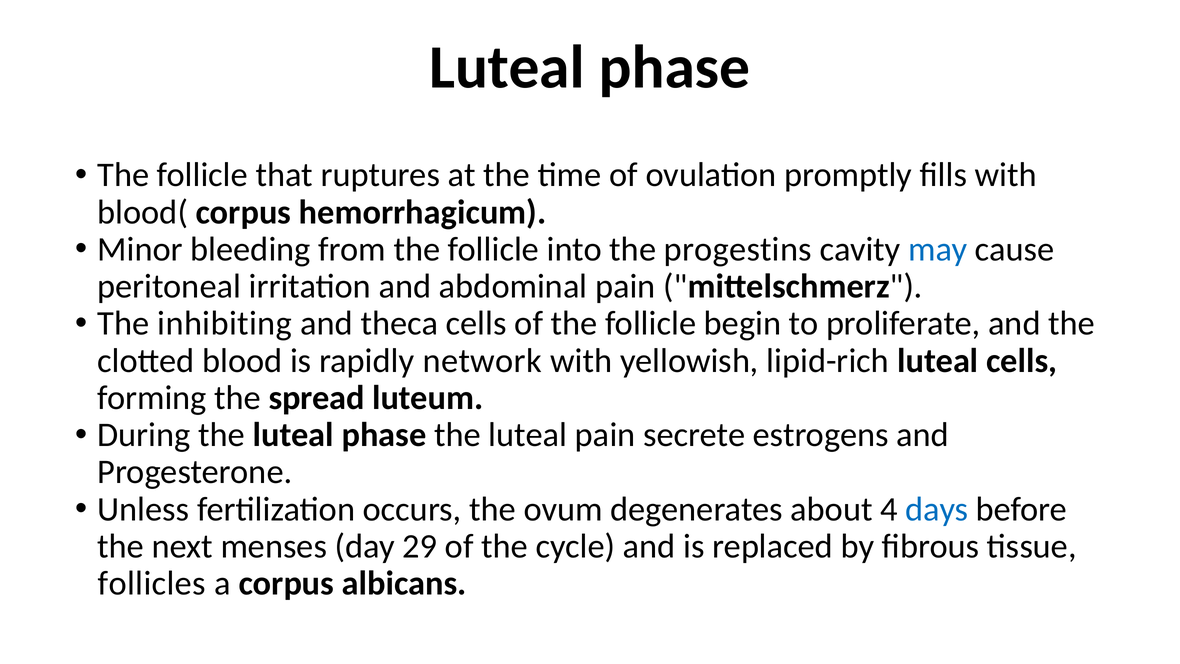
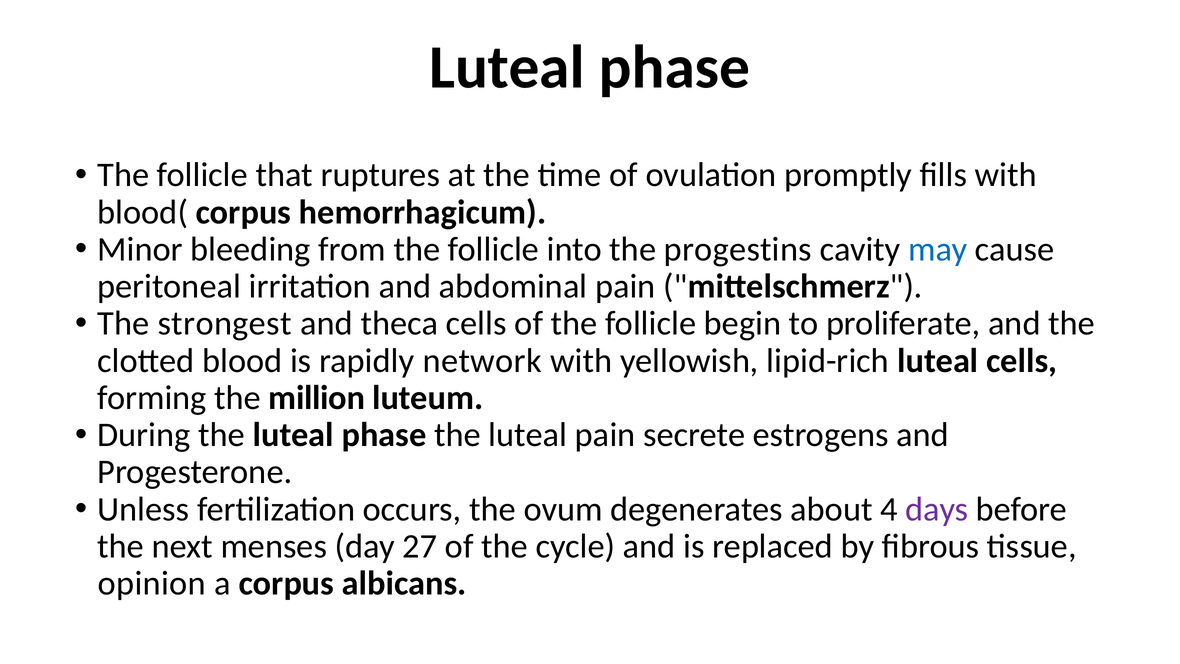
inhibiting: inhibiting -> strongest (225, 323)
spread: spread -> million (317, 398)
days colour: blue -> purple (937, 509)
29: 29 -> 27 (420, 546)
follicles: follicles -> opinion (152, 583)
